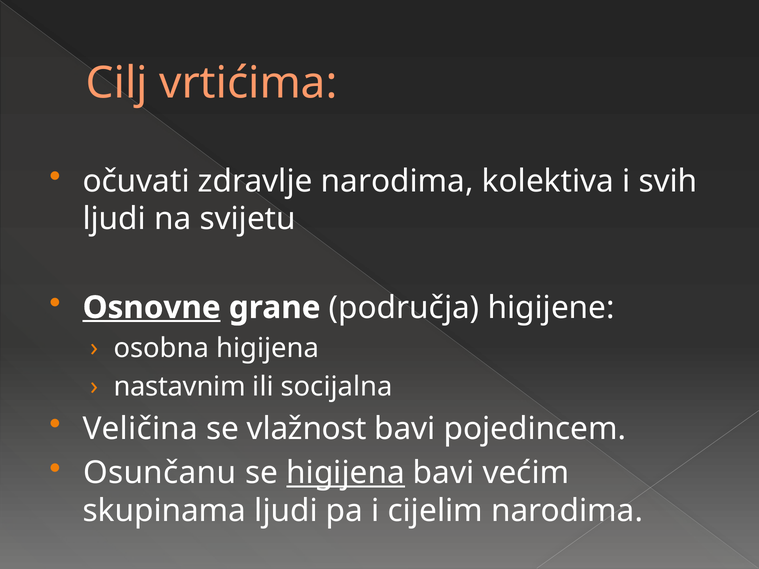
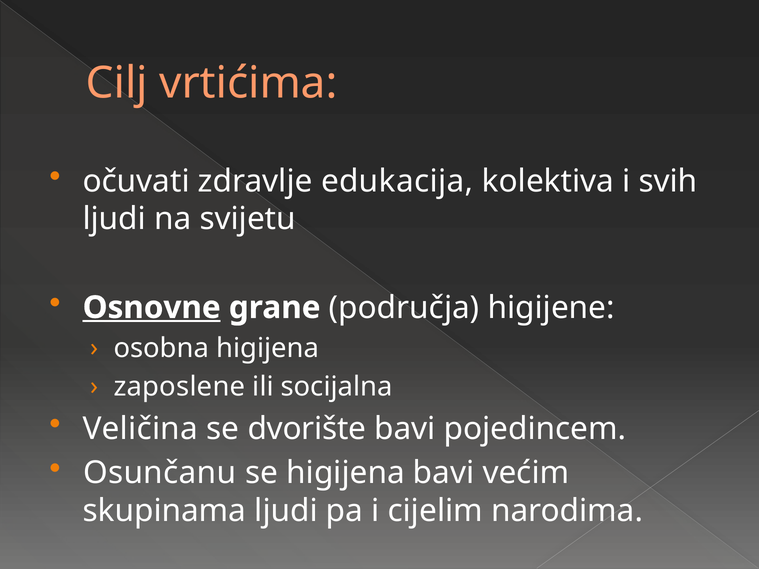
zdravlje narodima: narodima -> edukacija (397, 181)
nastavnim: nastavnim -> zaposlene (179, 387)
vlažnost: vlažnost -> dvorište (307, 429)
higijena underline: present -> none (346, 473)
